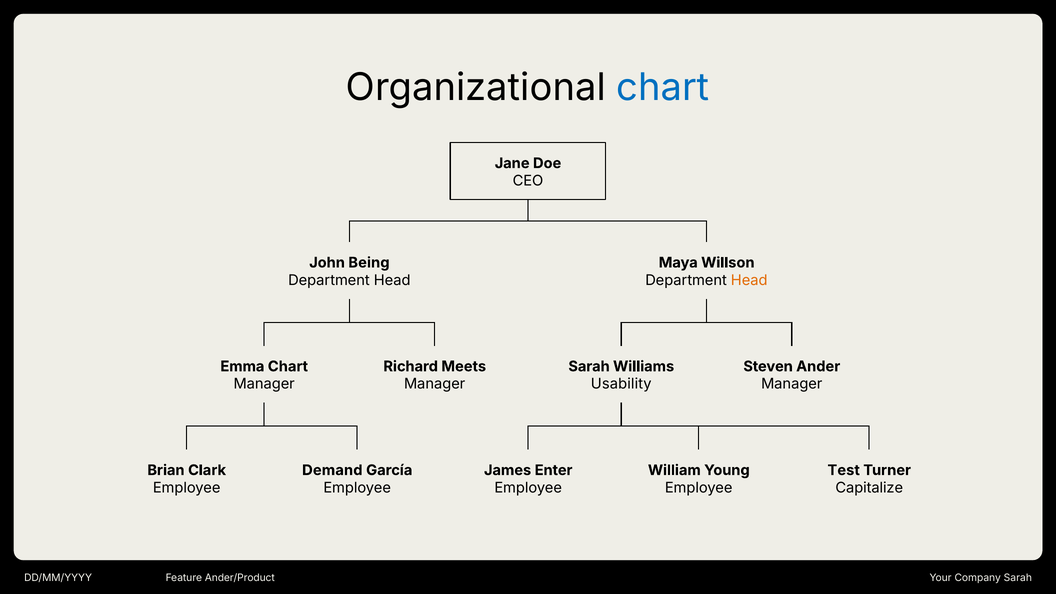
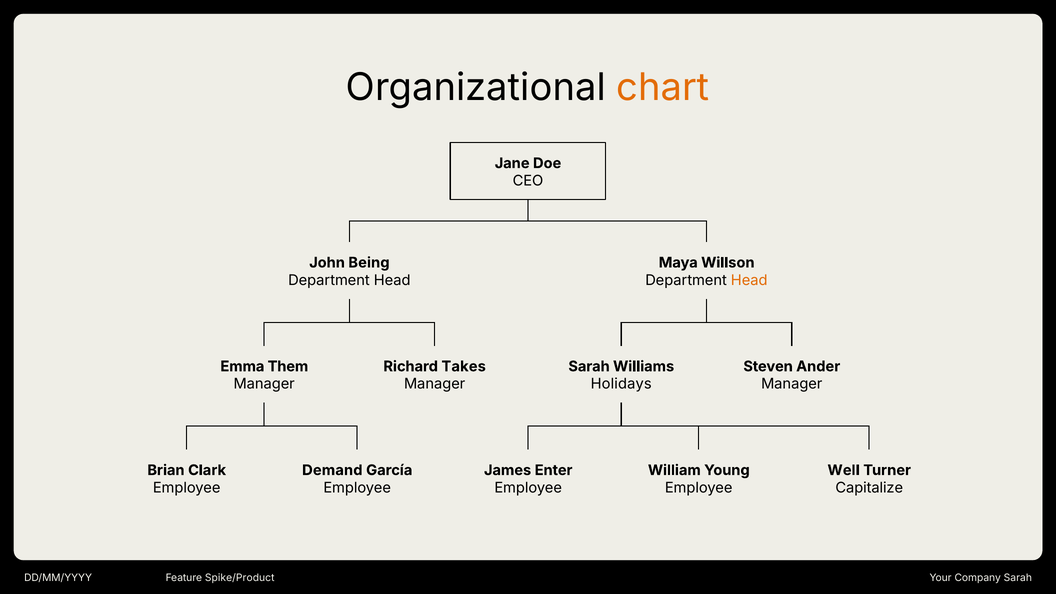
chart colour: blue -> orange (663, 87)
Emma Chart: Chart -> Them (288, 366)
Meets: Meets -> Takes (464, 366)
Usability: Usability -> Holidays (621, 384)
Test: Test -> Well (844, 470)
Ander/Product: Ander/Product -> Spike/Product (240, 578)
